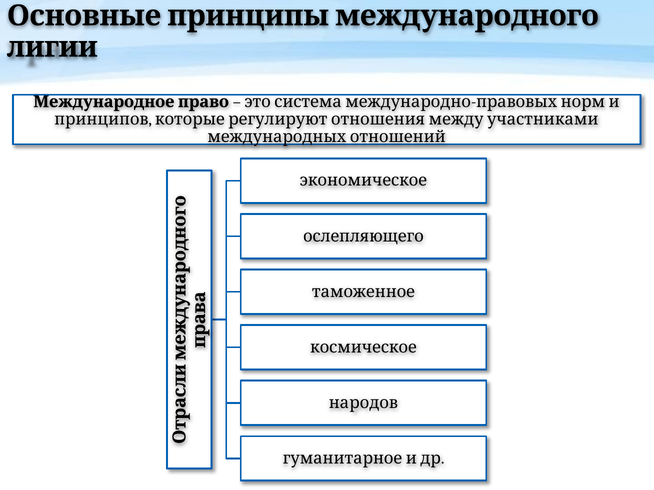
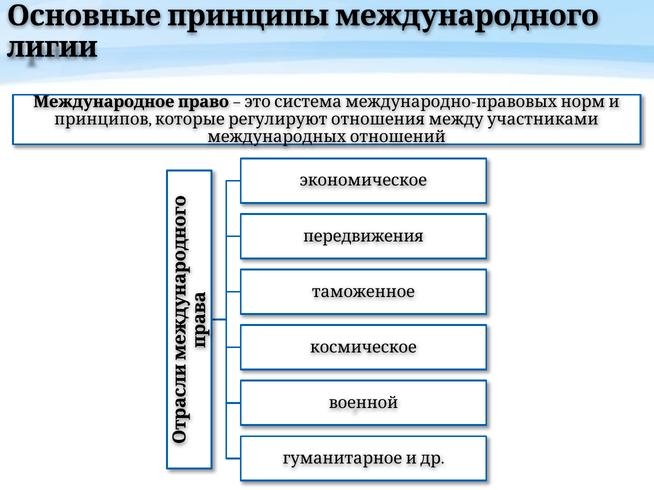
ослепляющего: ослепляющего -> передвижения (364, 236)
народов: народов -> военной (363, 403)
